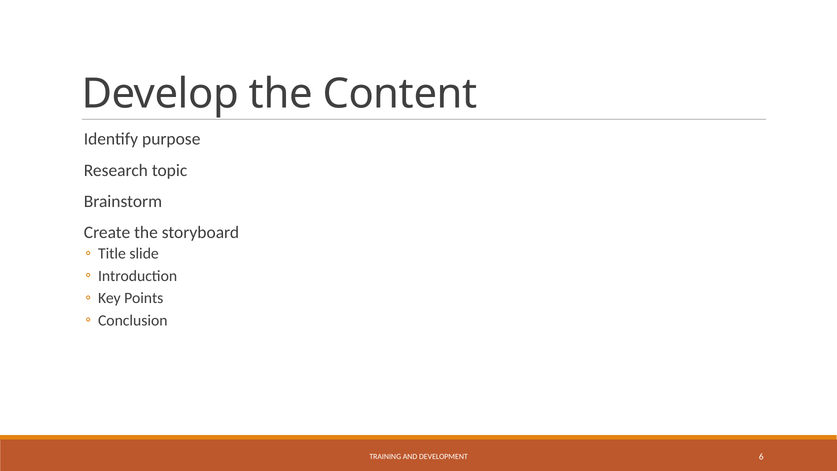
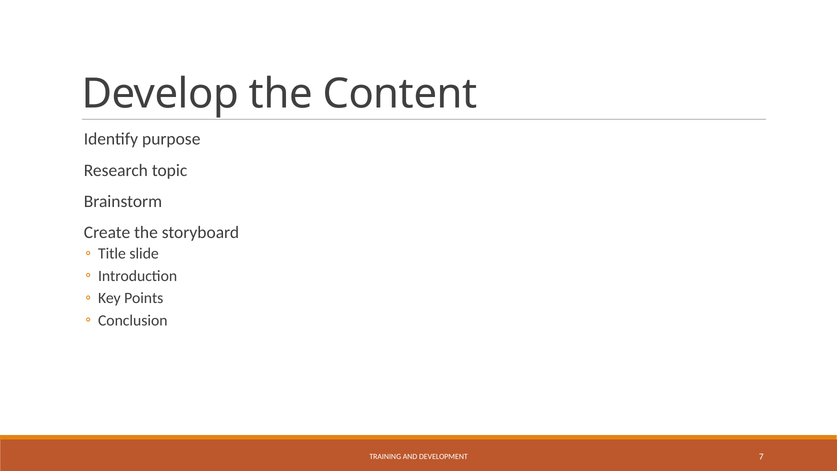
6: 6 -> 7 (761, 457)
